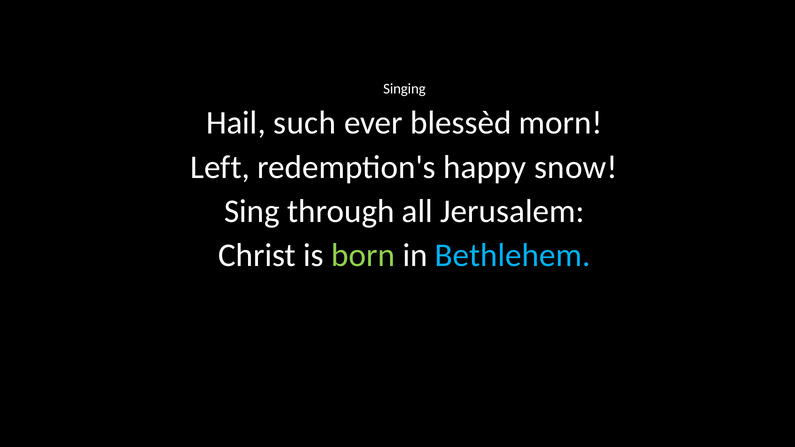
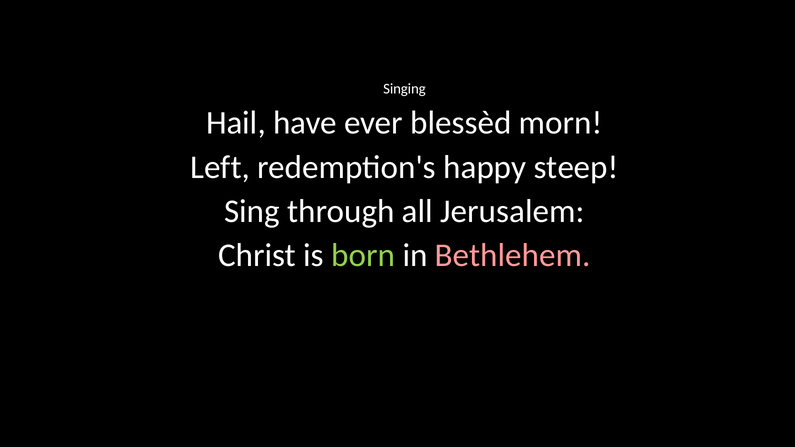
such: such -> have (305, 123)
snow: snow -> steep (576, 167)
Bethlehem colour: light blue -> pink (513, 255)
